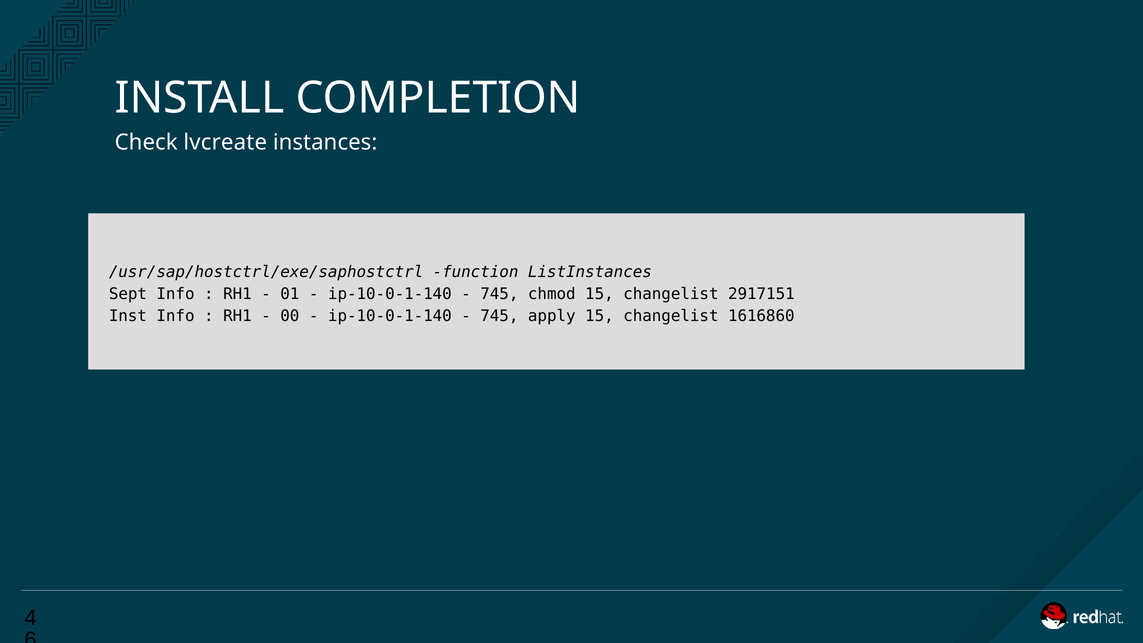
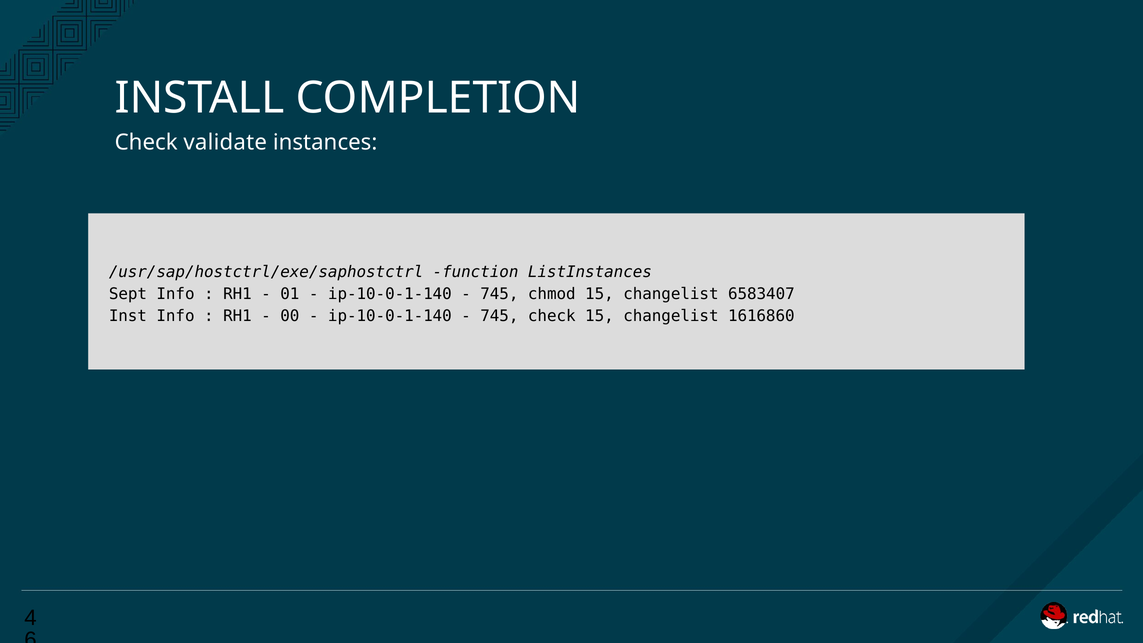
lvcreate: lvcreate -> validate (225, 143)
2917151: 2917151 -> 6583407 (761, 294)
745 apply: apply -> check (552, 316)
